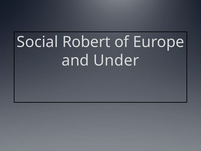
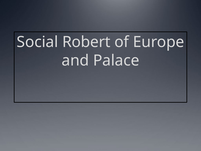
Under: Under -> Palace (116, 60)
